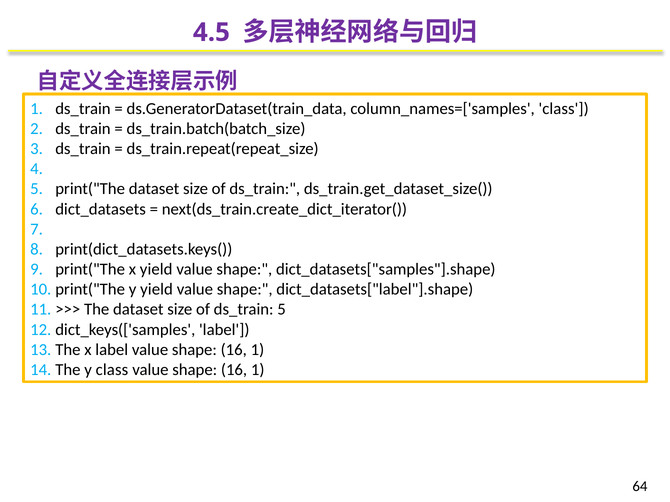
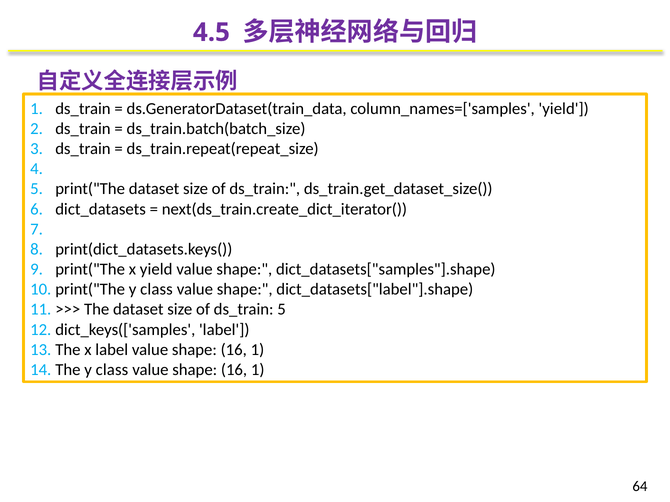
column_names=['samples class: class -> yield (564, 109)
yield: yield -> class (156, 290)
